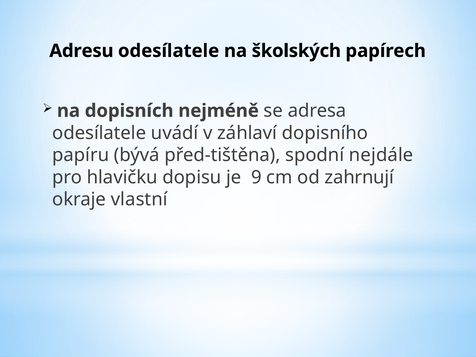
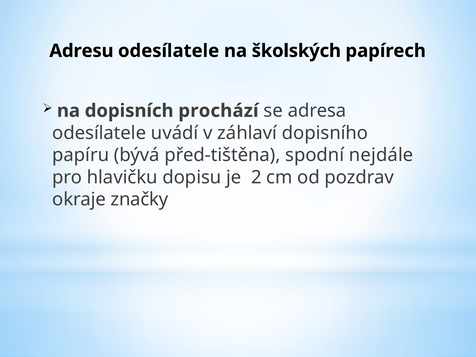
nejméně: nejméně -> prochází (218, 111)
9: 9 -> 2 (256, 177)
zahrnují: zahrnují -> pozdrav (359, 177)
vlastní: vlastní -> značky (139, 199)
